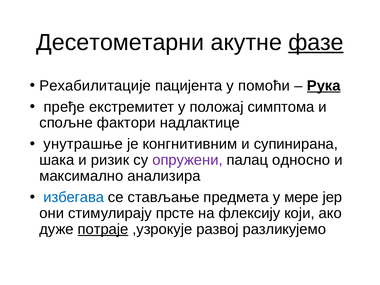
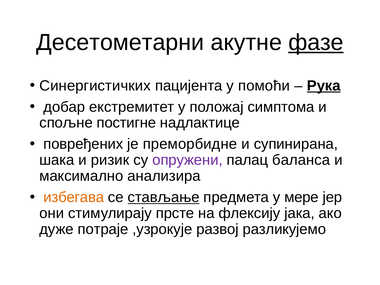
Рехабилитације: Рехабилитације -> Синергистичких (95, 86)
пређе: пређе -> добар (64, 107)
фактори: фактори -> постигне (126, 123)
унутрашње: унутрашње -> повређених (83, 144)
конгнитивним: конгнитивним -> преморбидне (190, 144)
односно: односно -> баланса (301, 160)
избегава colour: blue -> orange (74, 197)
стављање underline: none -> present (164, 197)
који: који -> јака (299, 213)
потраје underline: present -> none (103, 229)
